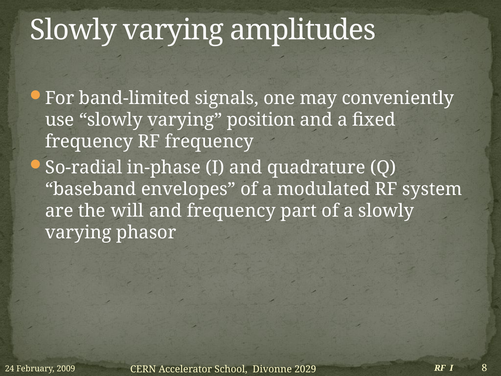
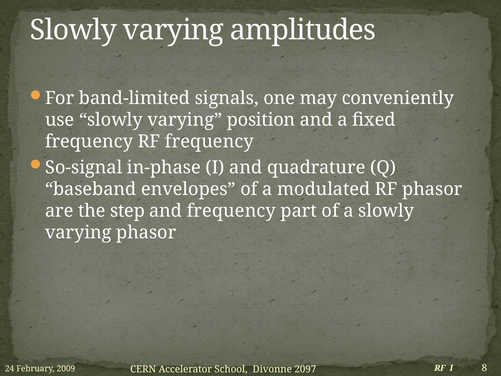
So-radial: So-radial -> So-signal (84, 167)
RF system: system -> phasor (432, 189)
will: will -> step (127, 211)
2029: 2029 -> 2097 (305, 369)
